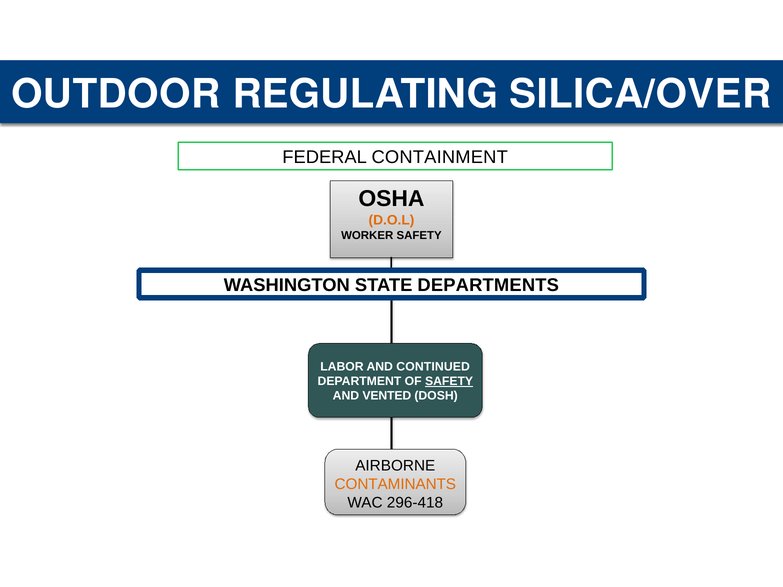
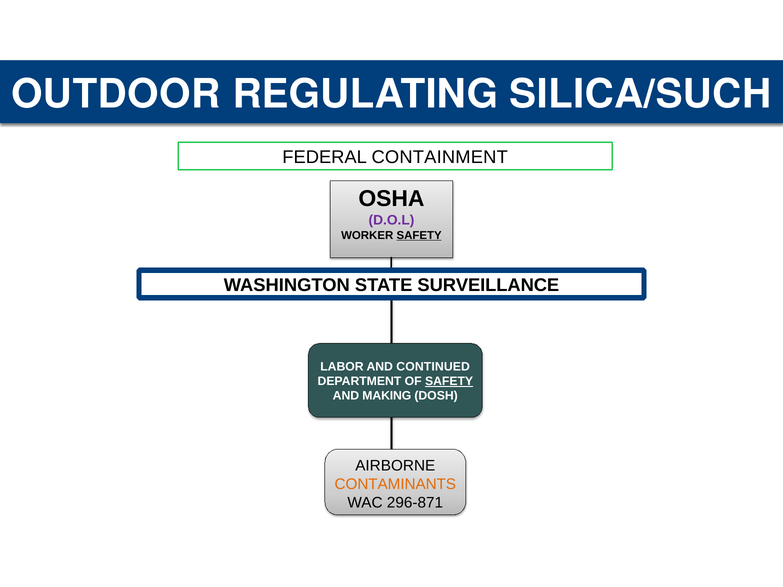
SILICA/OVER: SILICA/OVER -> SILICA/SUCH (640, 95)
D.O.L colour: orange -> purple (391, 220)
SAFETY underline: none -> present (419, 235)
DEPARTMENTS: DEPARTMENTS -> SURVEILLANCE (488, 285)
VENTED: VENTED -> MAKING (387, 396)
296-418: 296-418 -> 296-871 (415, 503)
